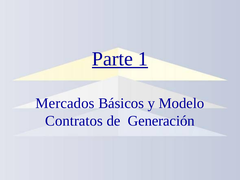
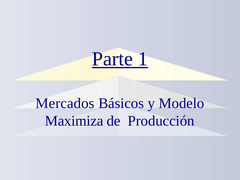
Contratos: Contratos -> Maximiza (74, 121)
Generación: Generación -> Producción (161, 121)
